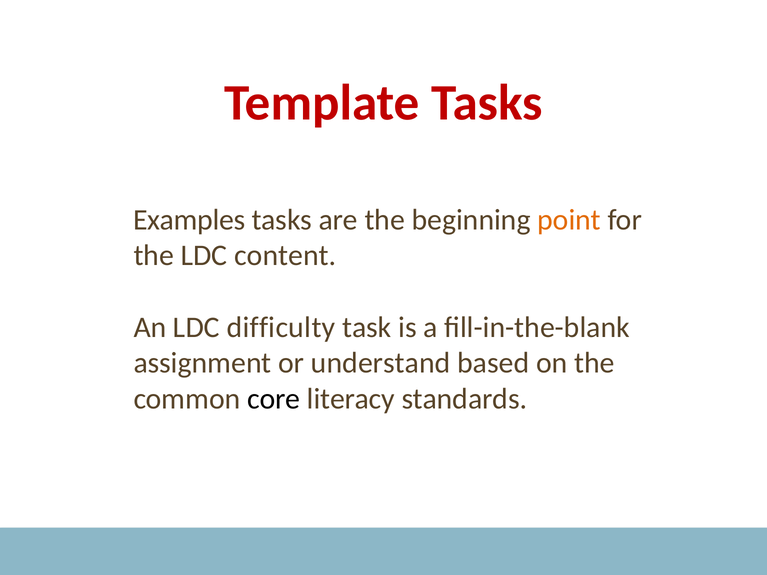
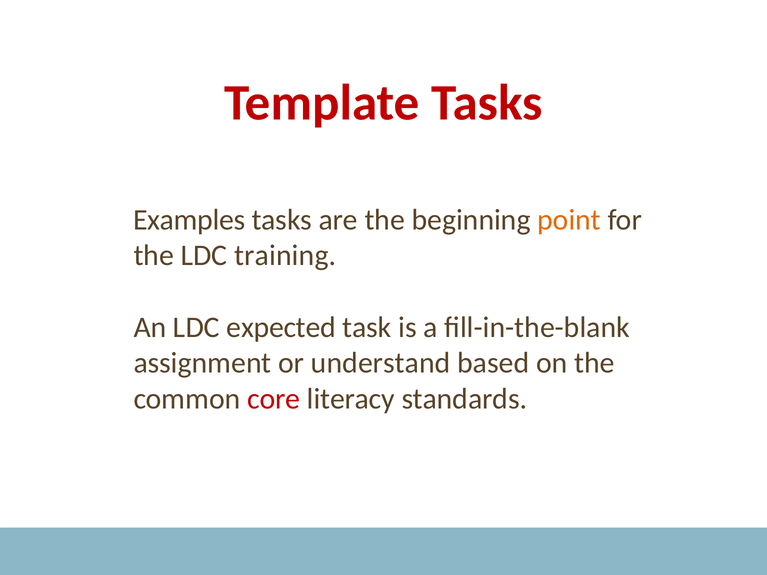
content: content -> training (285, 256)
difficulty: difficulty -> expected (281, 327)
core colour: black -> red (274, 399)
